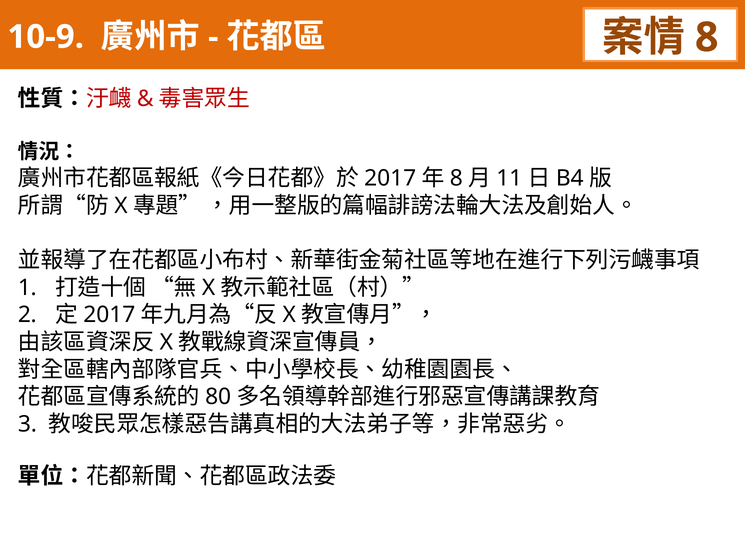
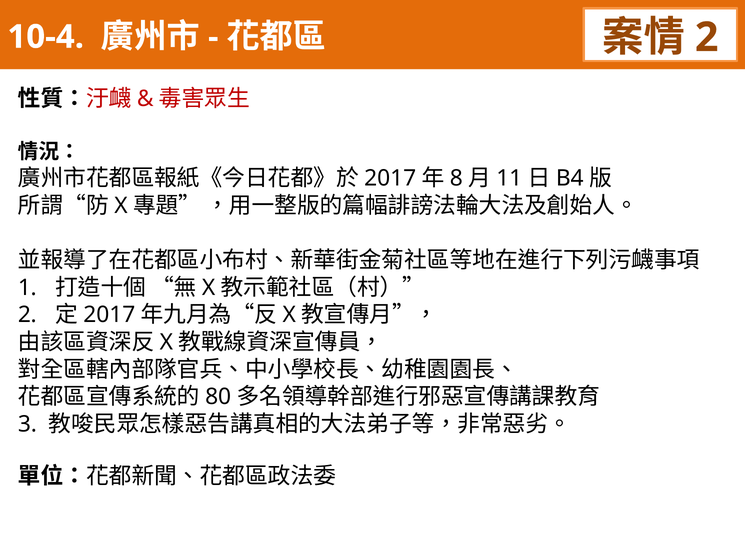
10-9: 10-9 -> 10-4 (46, 37)
8: 8 -> 2 (707, 37)
